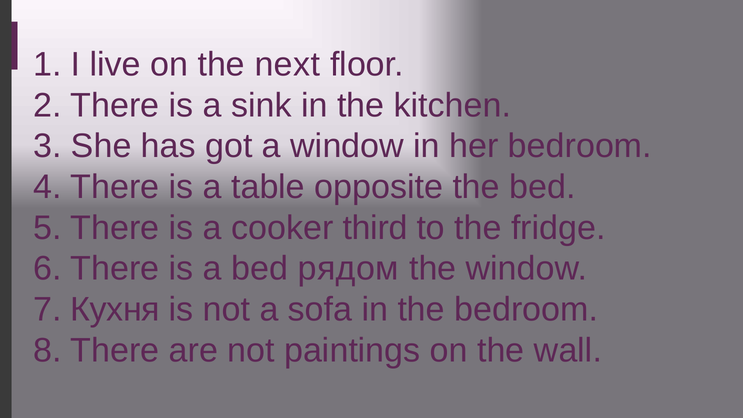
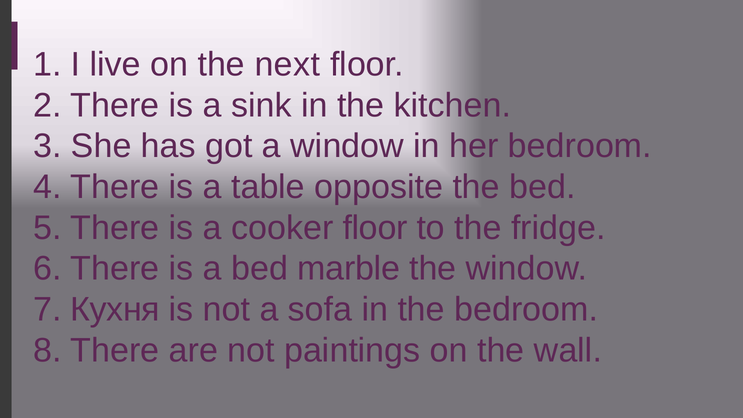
cooker third: third -> floor (375, 228)
рядом: рядом -> marble (349, 269)
